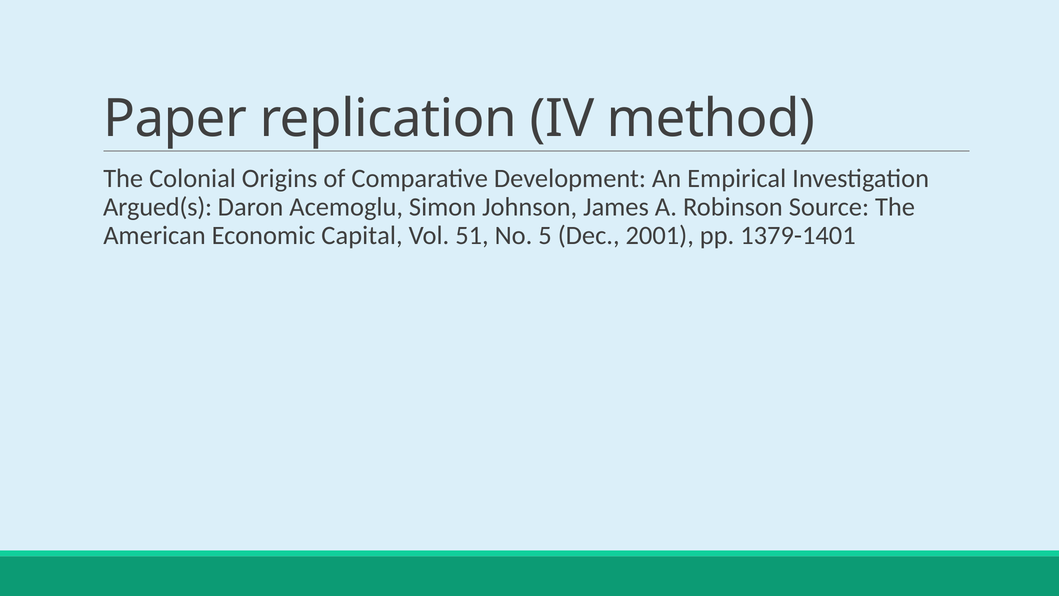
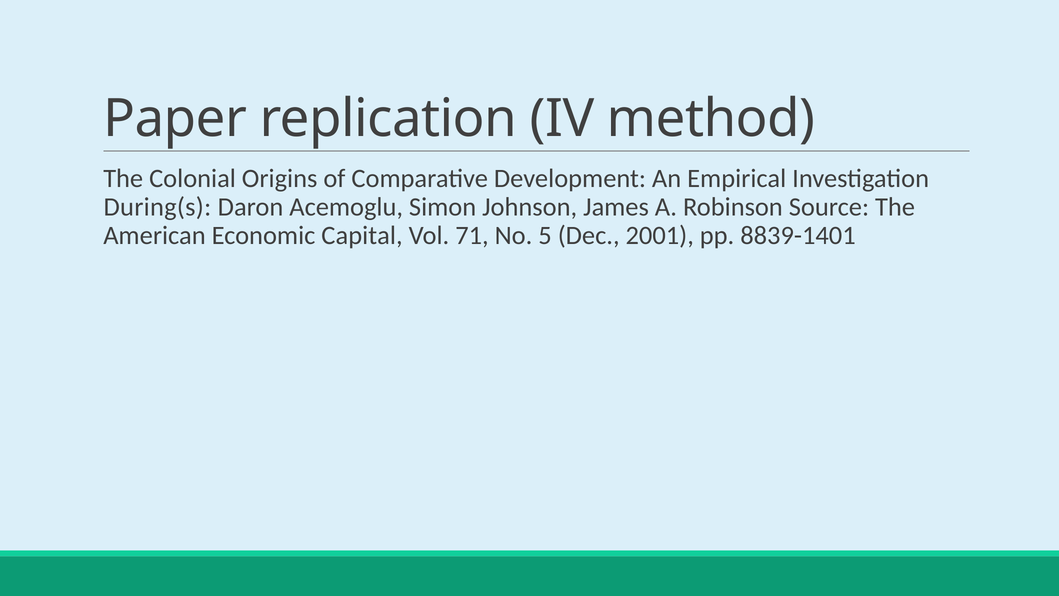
Argued(s: Argued(s -> During(s (157, 207)
51: 51 -> 71 (472, 236)
1379-1401: 1379-1401 -> 8839-1401 (798, 236)
